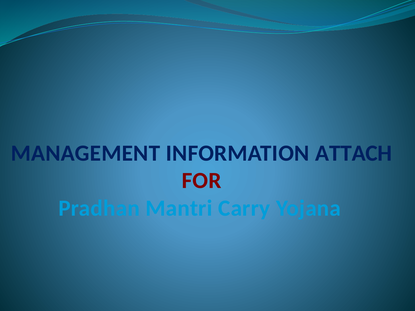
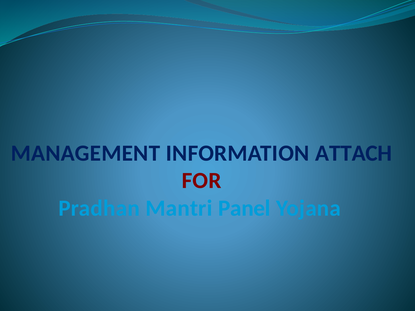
Carry: Carry -> Panel (244, 208)
